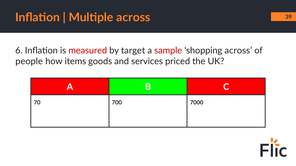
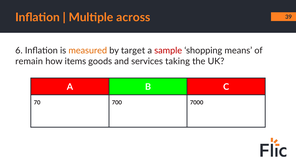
measured colour: red -> orange (88, 51)
shopping across: across -> means (238, 51)
people: people -> remain (29, 62)
priced: priced -> taking (178, 62)
